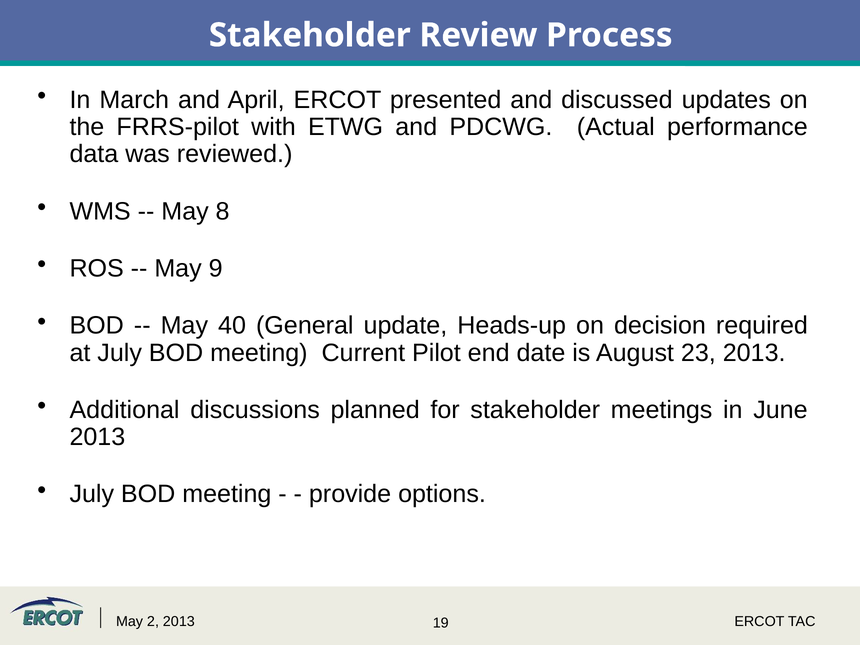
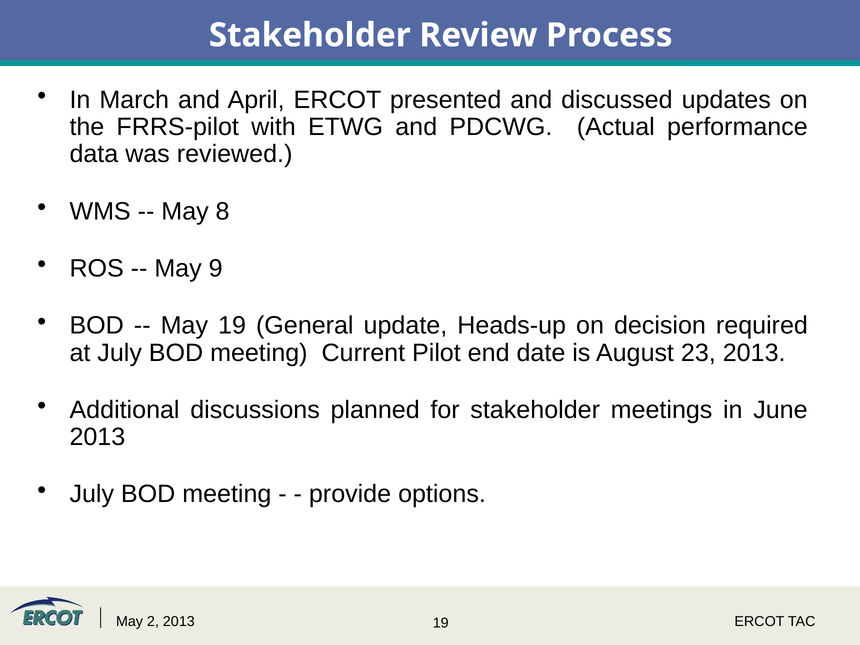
May 40: 40 -> 19 (232, 326)
